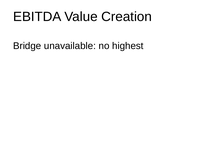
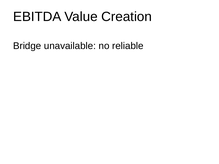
highest: highest -> reliable (128, 46)
